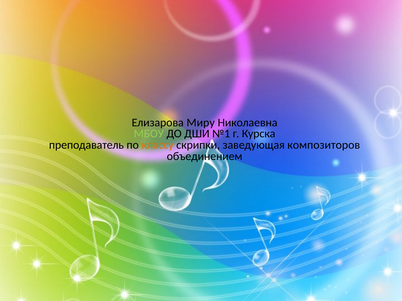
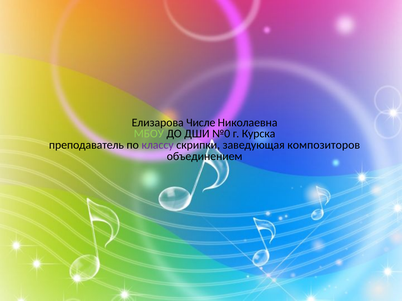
Миру: Миру -> Числе (201, 123)
№1: №1 -> №0 (221, 134)
классу colour: orange -> purple (158, 145)
